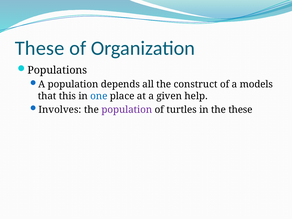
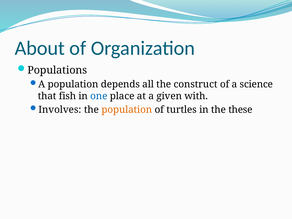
These: These -> About (40, 48)
models: models -> science (256, 84)
this: this -> fish (67, 96)
help: help -> with (196, 96)
population colour: purple -> orange (127, 110)
